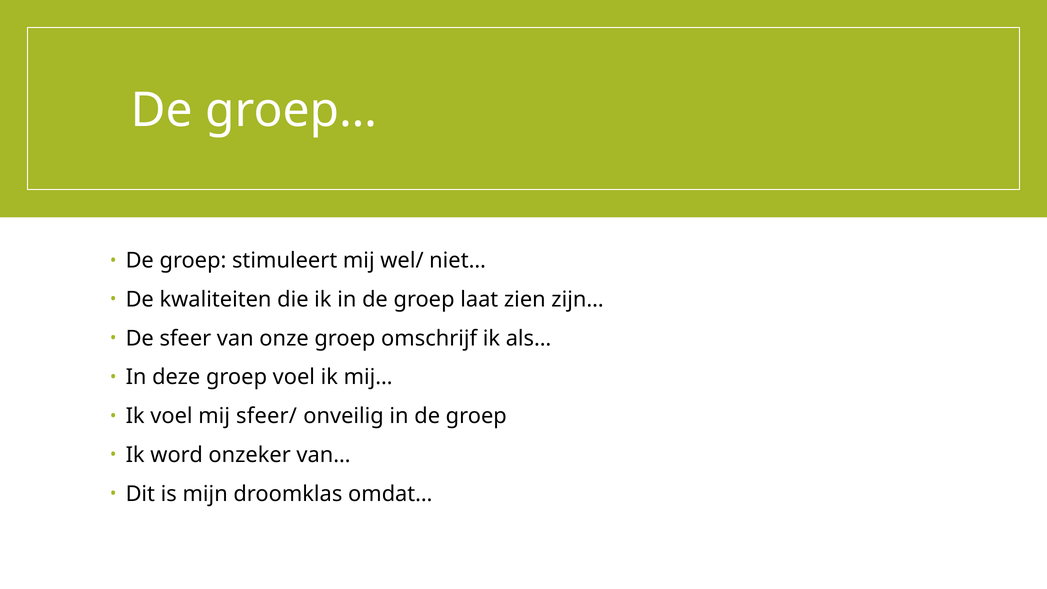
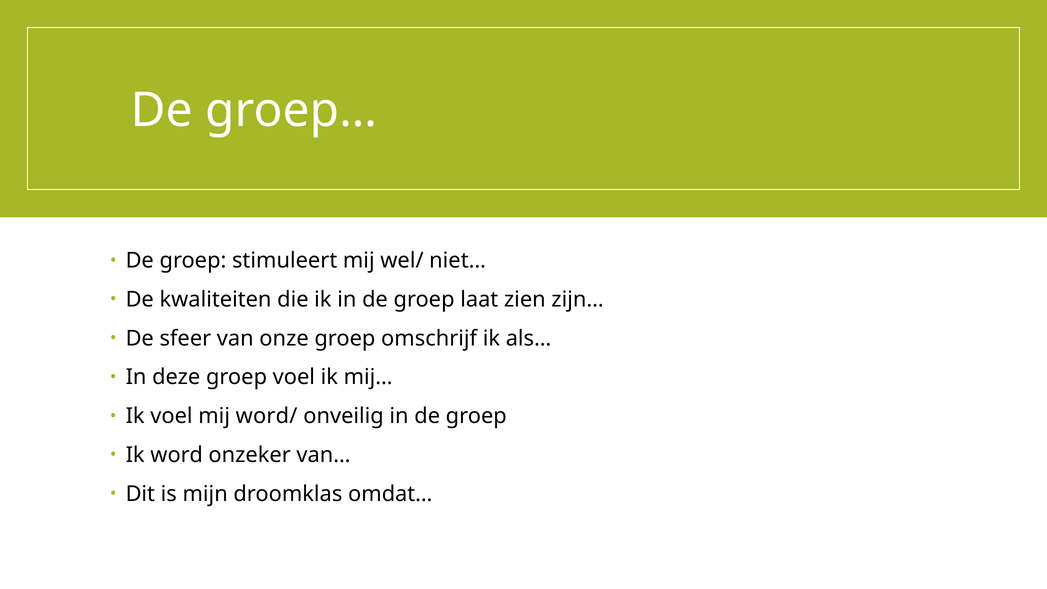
sfeer/: sfeer/ -> word/ (267, 416)
